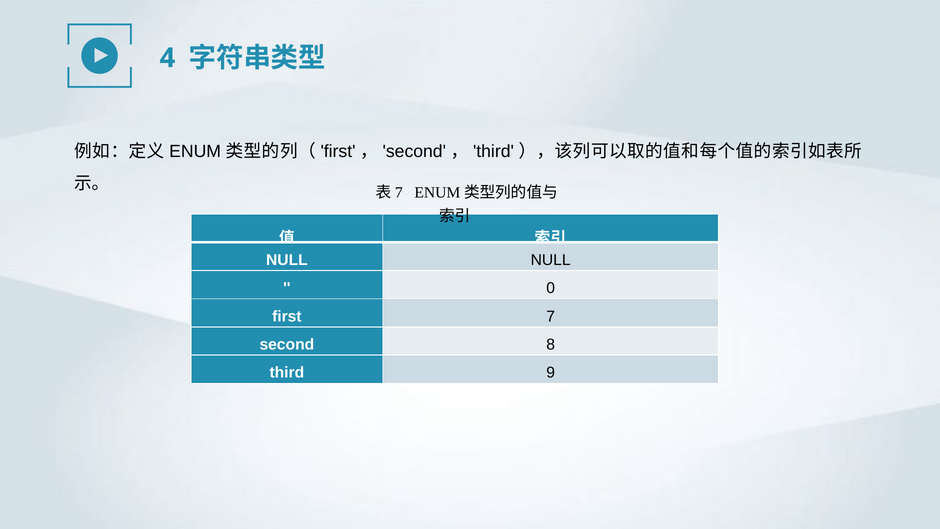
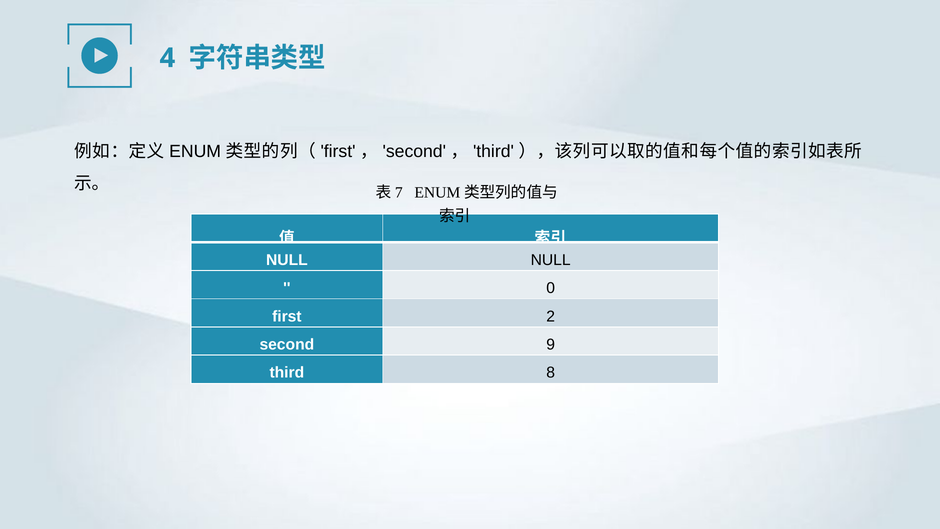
7: 7 -> 2 (551, 316)
8: 8 -> 9 (551, 344)
9: 9 -> 8 (551, 373)
